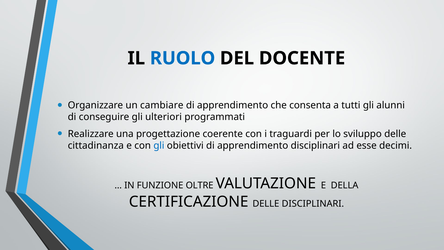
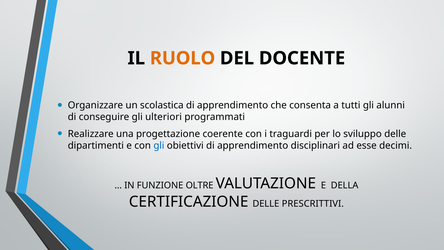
RUOLO colour: blue -> orange (183, 58)
cambiare: cambiare -> scolastica (162, 105)
cittadinanza: cittadinanza -> dipartimenti (96, 145)
DELLE DISCIPLINARI: DISCIPLINARI -> PRESCRITTIVI (313, 204)
